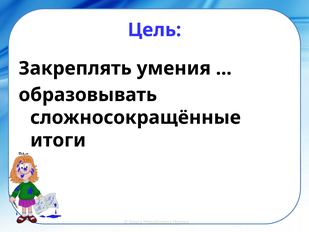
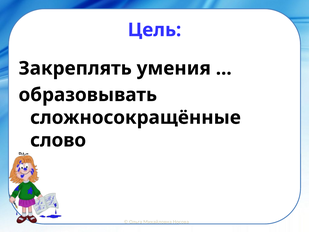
итоги: итоги -> слово (58, 140)
